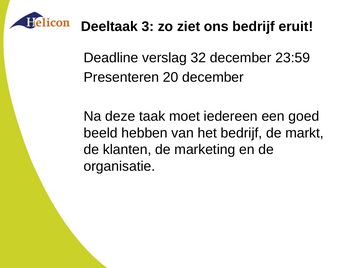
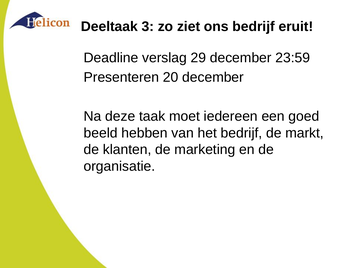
32: 32 -> 29 (198, 58)
